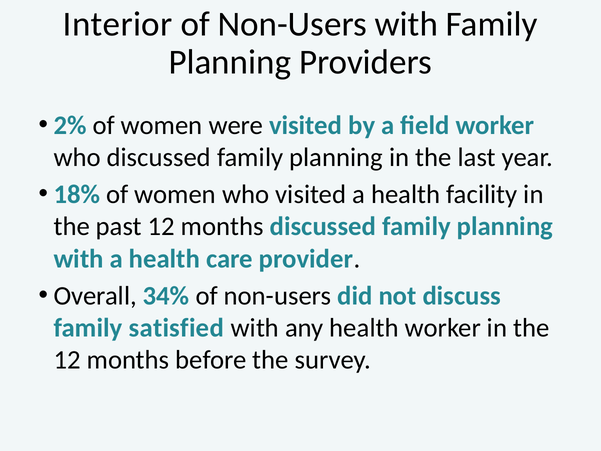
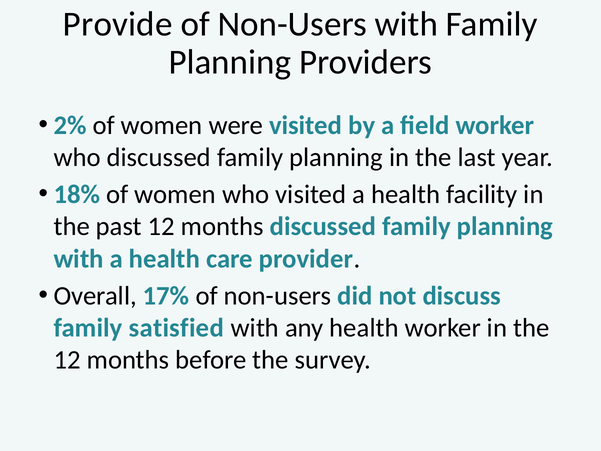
Interior: Interior -> Provide (118, 24)
34%: 34% -> 17% (166, 296)
